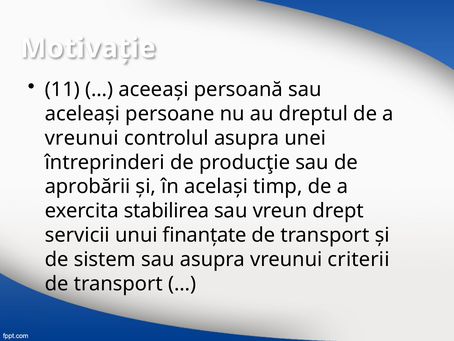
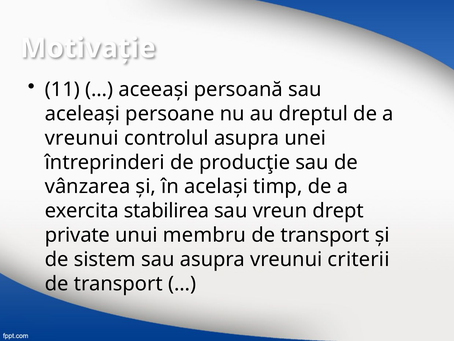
aprobării: aprobării -> vânzarea (88, 186)
servicii: servicii -> private (77, 235)
finanţate: finanţate -> membru (204, 235)
